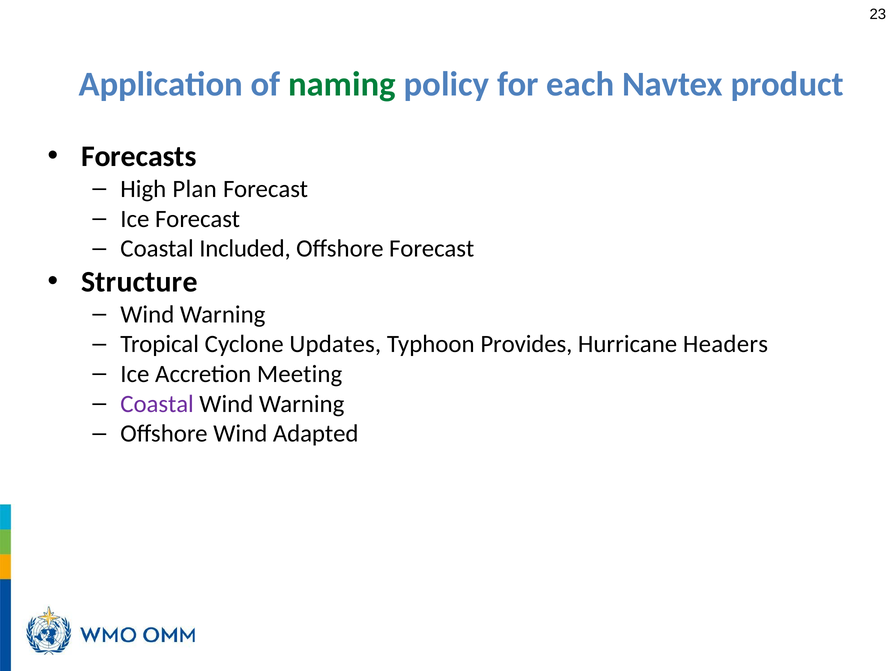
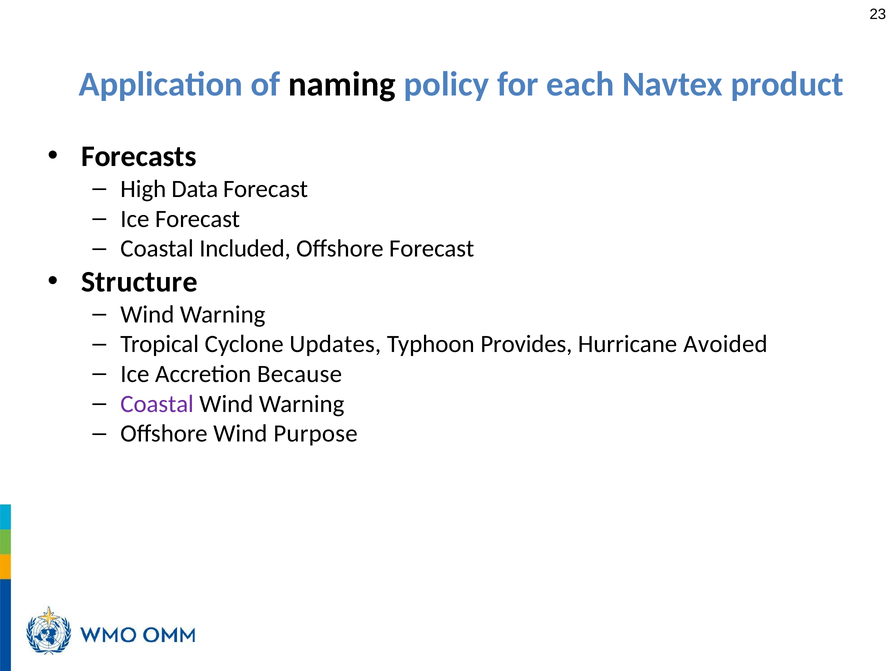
naming colour: green -> black (342, 84)
Plan: Plan -> Data (195, 189)
Headers: Headers -> Avoided (725, 344)
Meeting: Meeting -> Because (300, 374)
Adapted: Adapted -> Purpose (316, 434)
